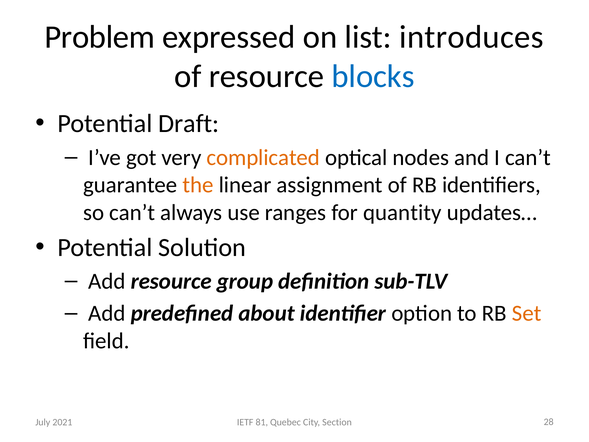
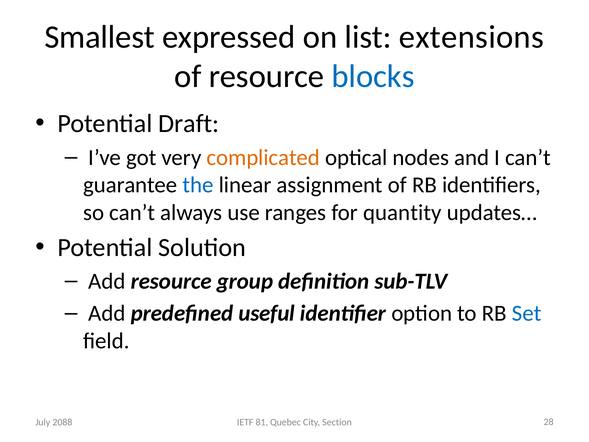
Problem: Problem -> Smallest (100, 37)
introduces: introduces -> extensions (471, 37)
the colour: orange -> blue (198, 185)
about: about -> useful (267, 313)
Set colour: orange -> blue (527, 313)
2021: 2021 -> 2088 (62, 422)
